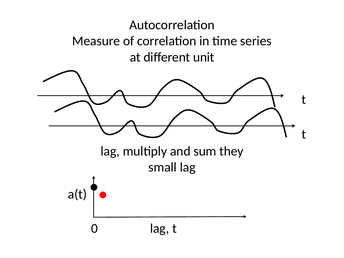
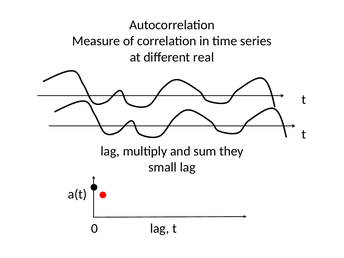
unit: unit -> real (204, 57)
